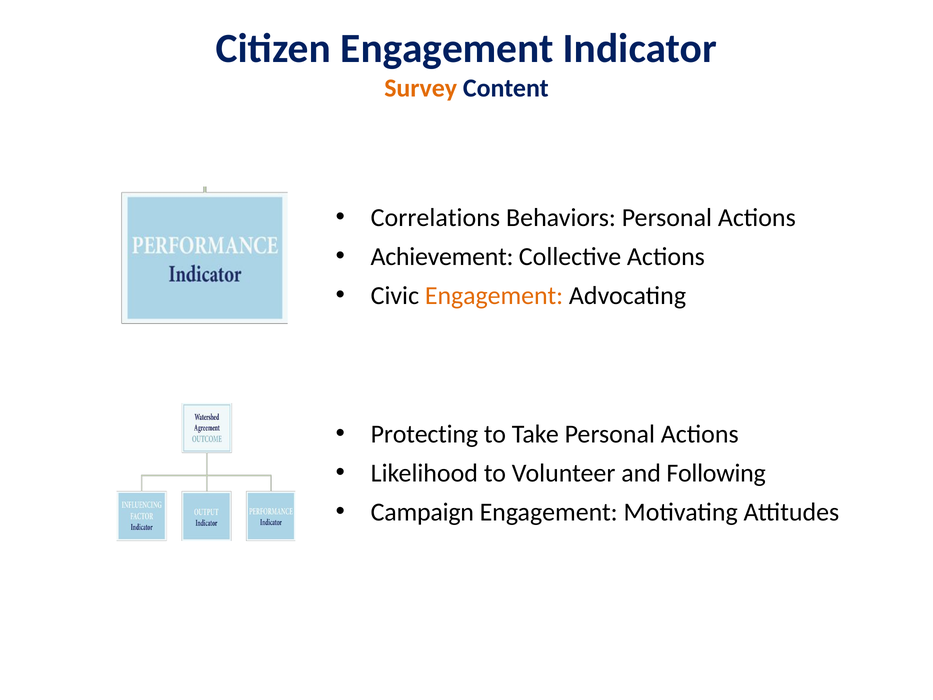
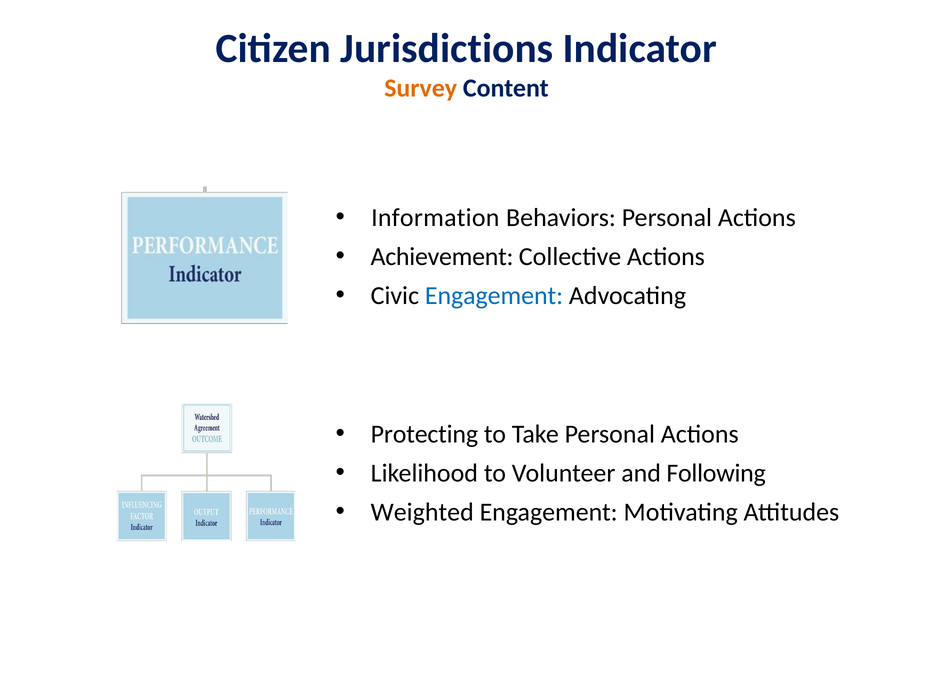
Citizen Engagement: Engagement -> Jurisdictions (447, 49)
Correlations: Correlations -> Information (435, 218)
Engagement colour: orange -> blue (494, 295)
Campaign: Campaign -> Weighted (422, 512)
